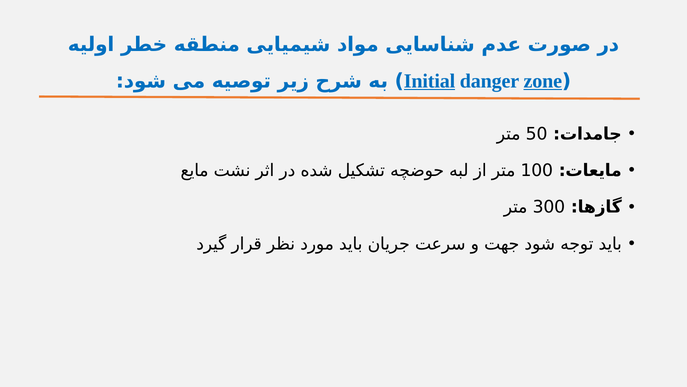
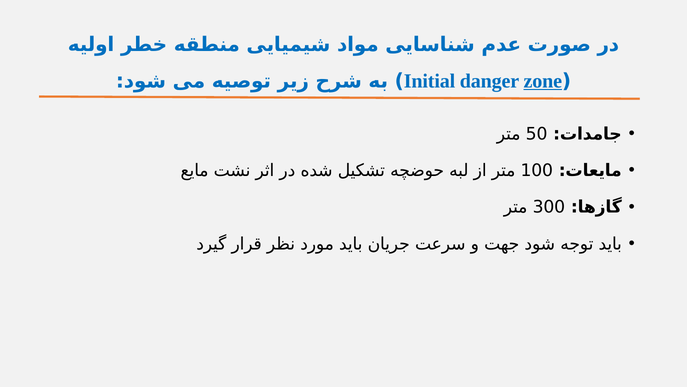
Initial underline: present -> none (429, 81)
